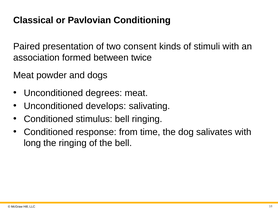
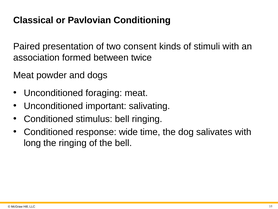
degrees: degrees -> foraging (104, 93)
develops: develops -> important (106, 106)
from: from -> wide (128, 132)
